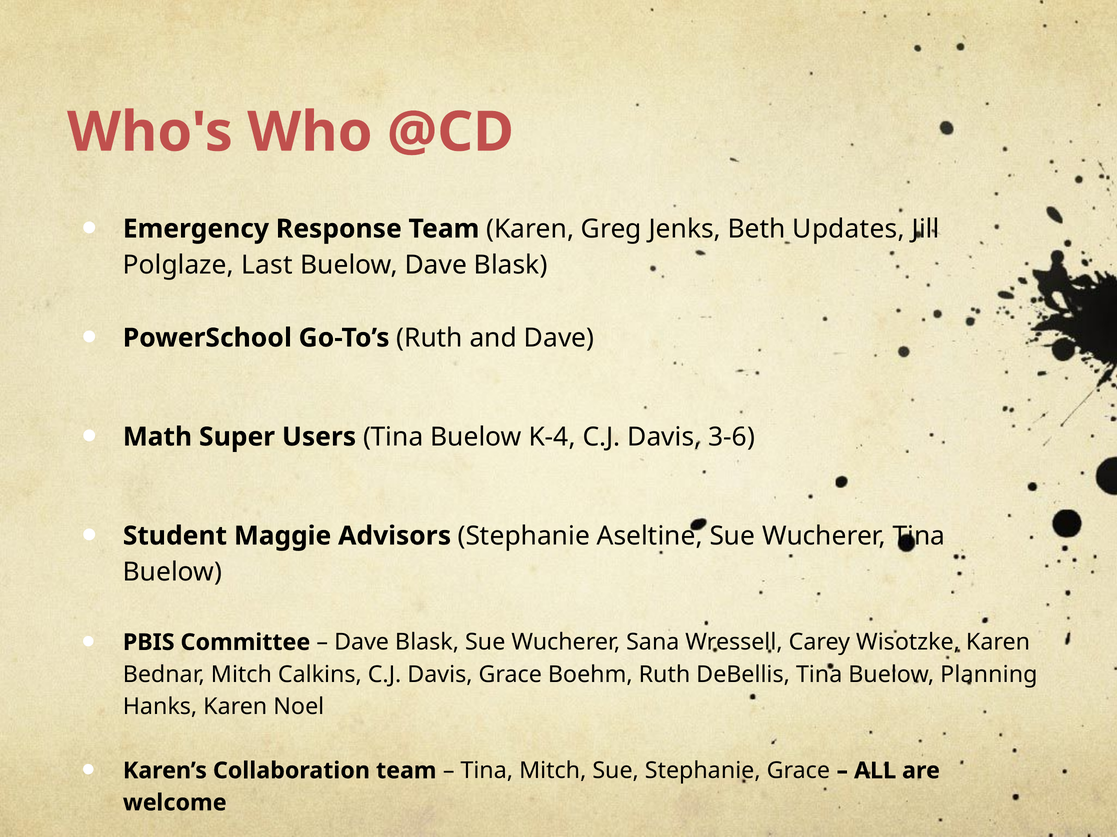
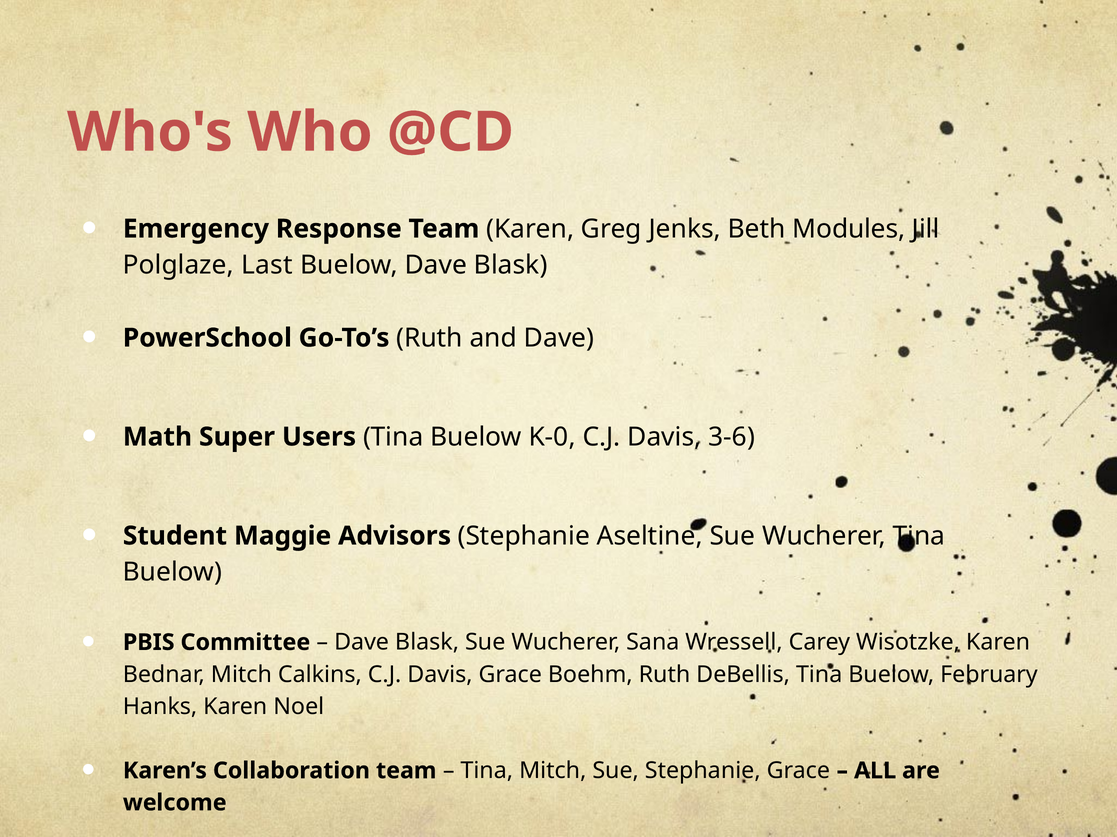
Updates: Updates -> Modules (849, 229)
K-4: K-4 -> K-0 (552, 437)
Planning: Planning -> February (989, 675)
